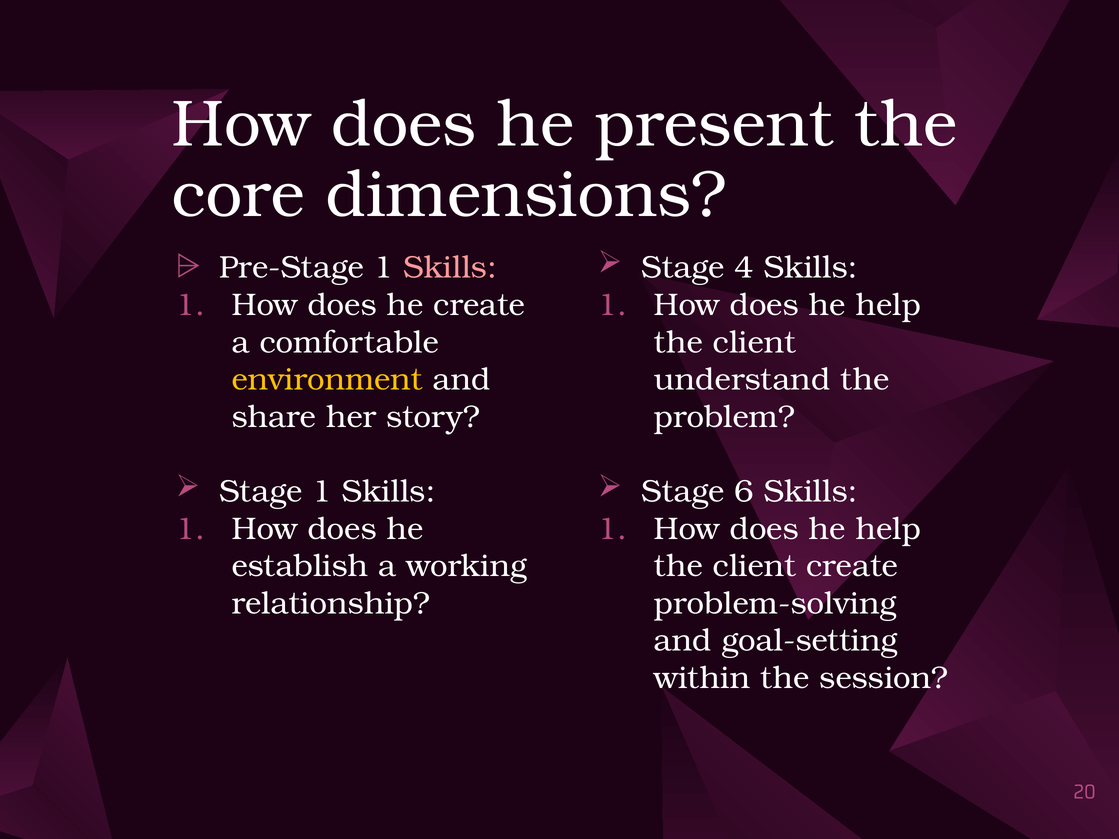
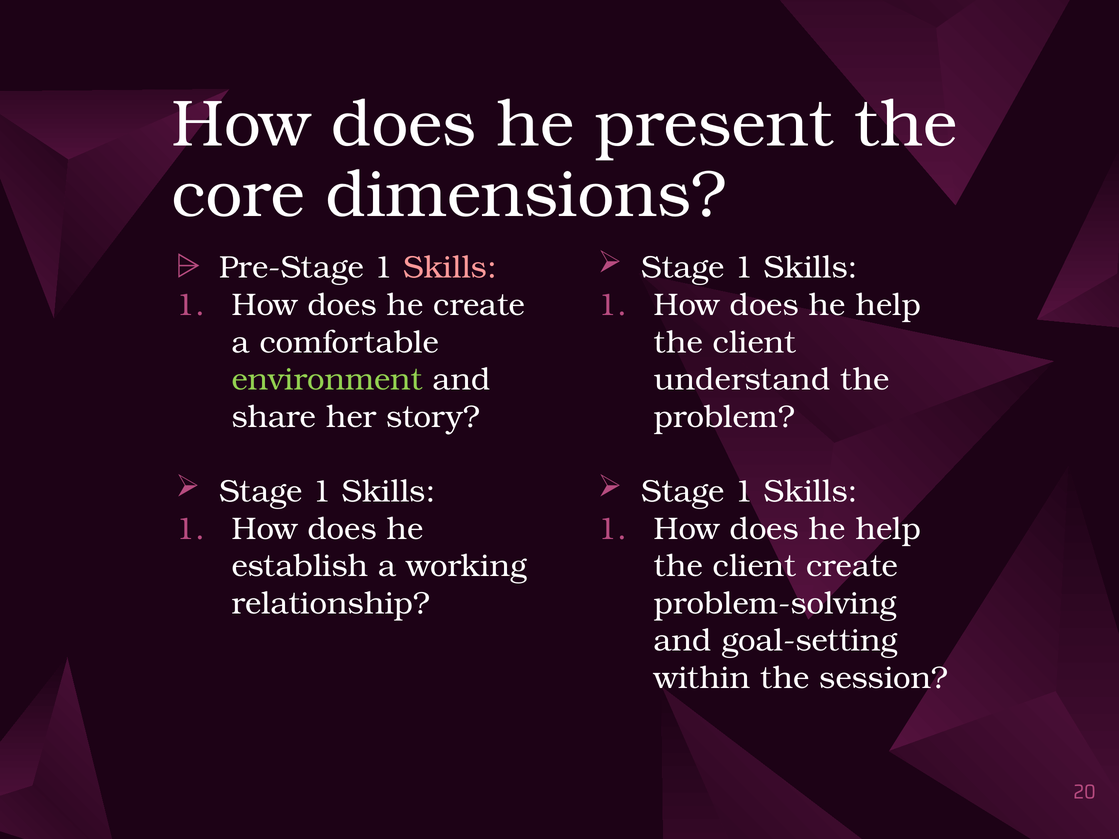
4: 4 -> 1 (744, 268)
environment colour: yellow -> light green (327, 380)
6: 6 -> 1 (744, 492)
